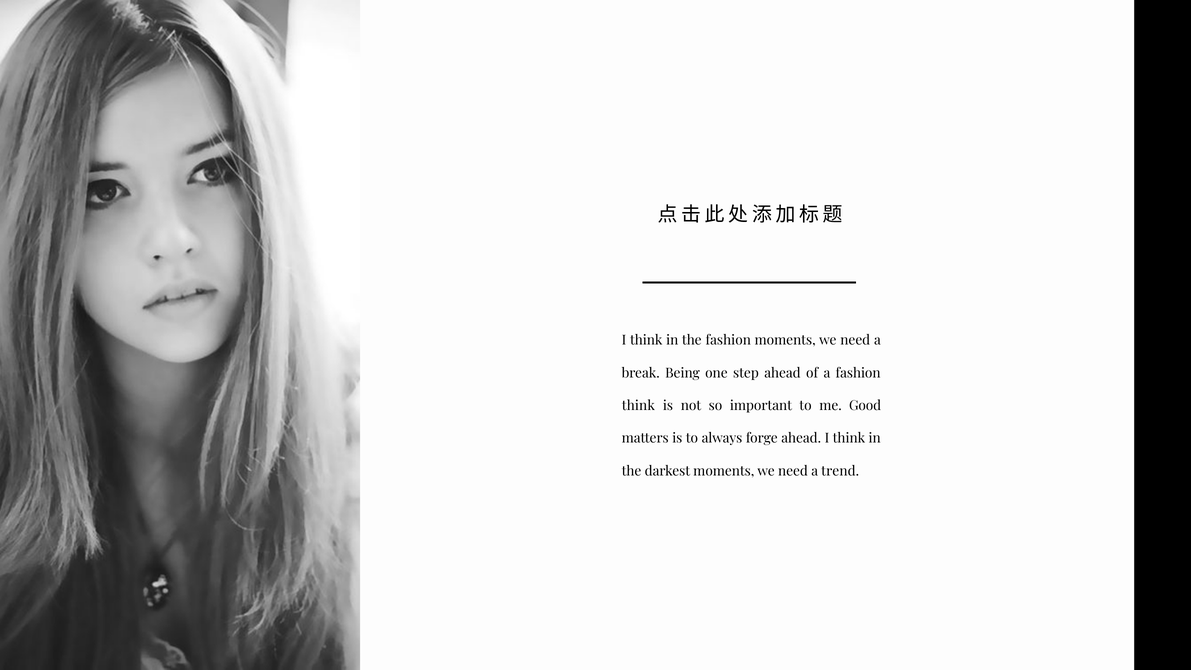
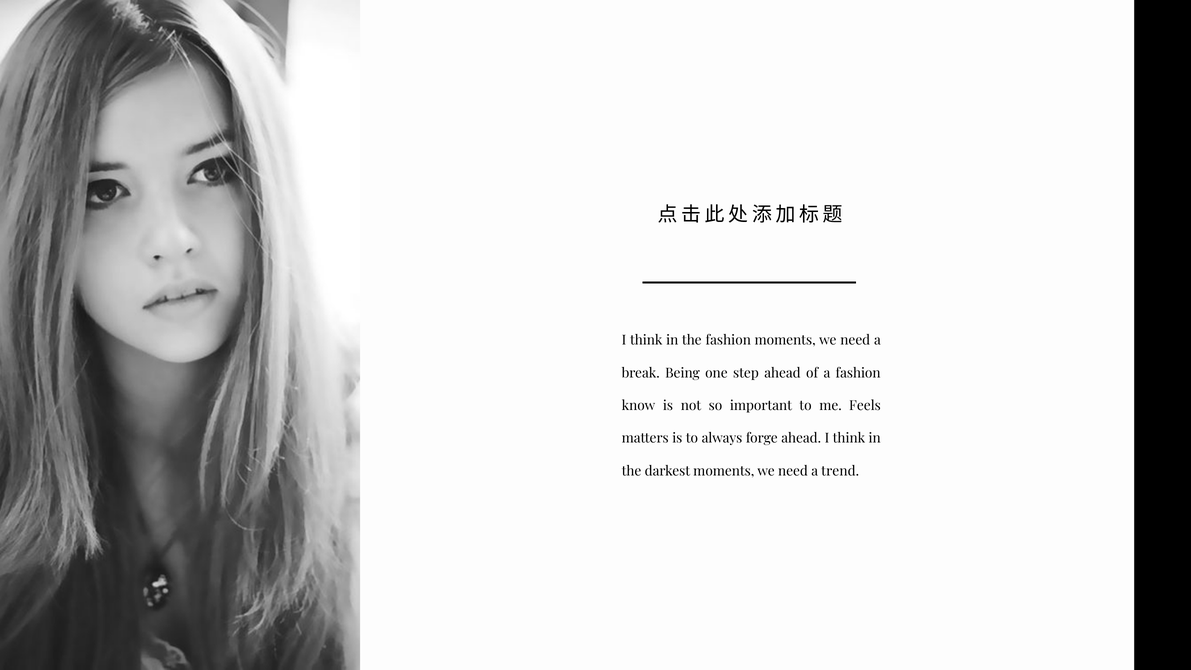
think: think -> know (638, 406)
Good: Good -> Feels (865, 406)
